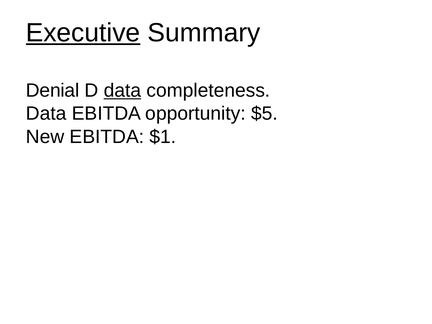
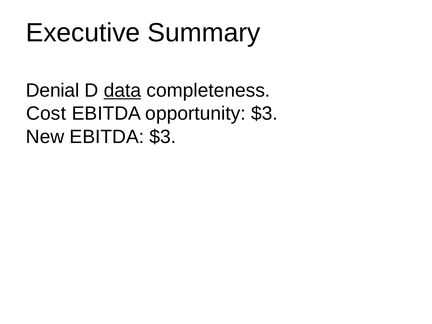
Executive underline: present -> none (83, 33)
Data: Data -> Cost (46, 114)
opportunity $5: $5 -> $3 (264, 114)
EBITDA $1: $1 -> $3 (163, 137)
